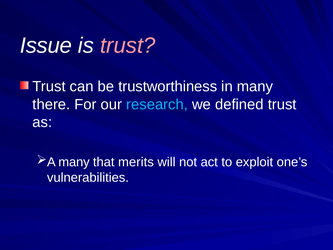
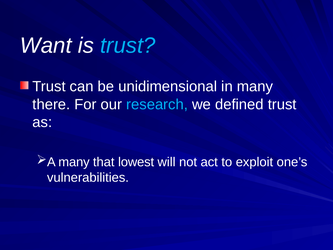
Issue: Issue -> Want (46, 45)
trust colour: pink -> light blue (128, 45)
trustworthiness: trustworthiness -> unidimensional (168, 87)
merits: merits -> lowest (136, 162)
